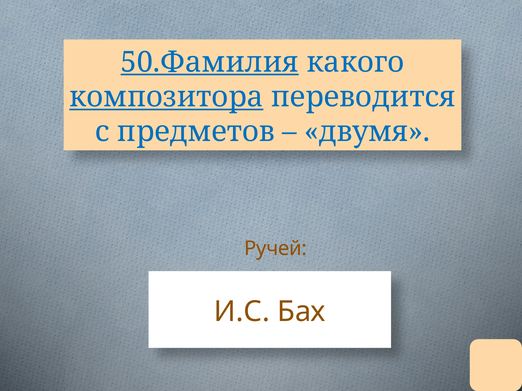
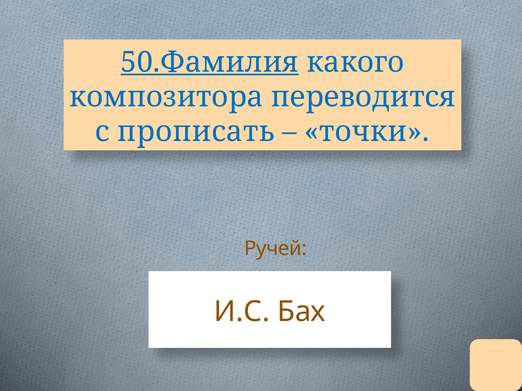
композитора underline: present -> none (166, 97)
предметов: предметов -> прописать (196, 132)
двумя: двумя -> точки (367, 132)
